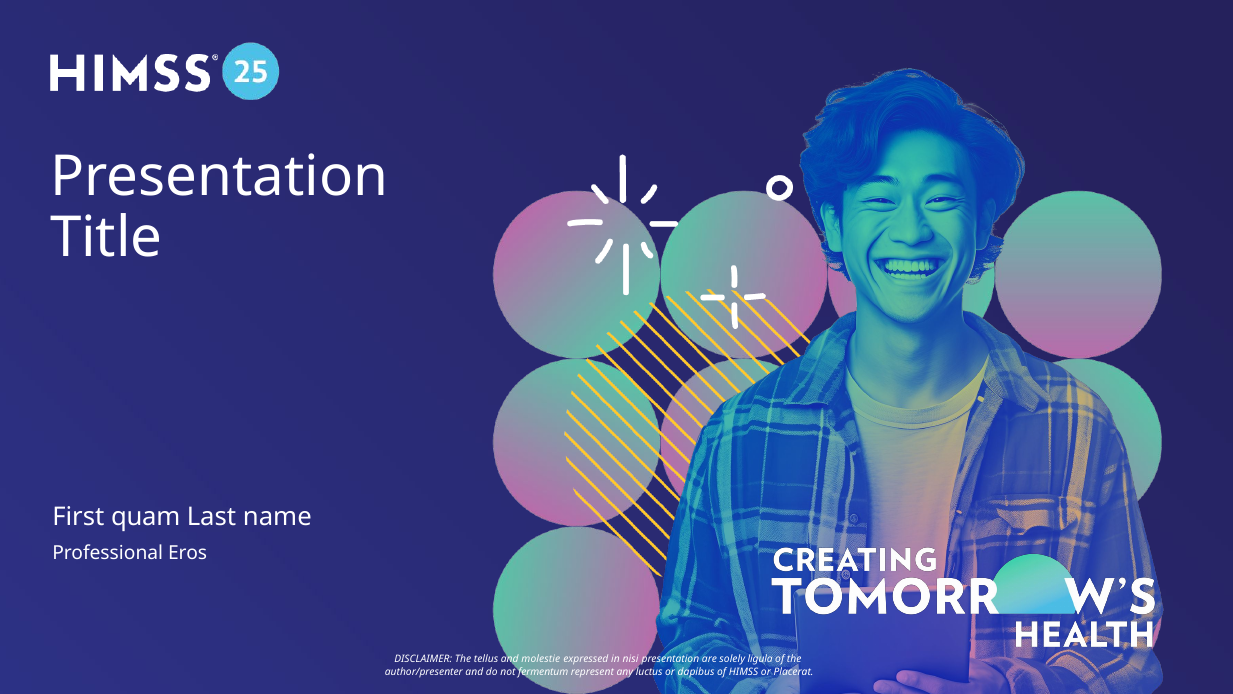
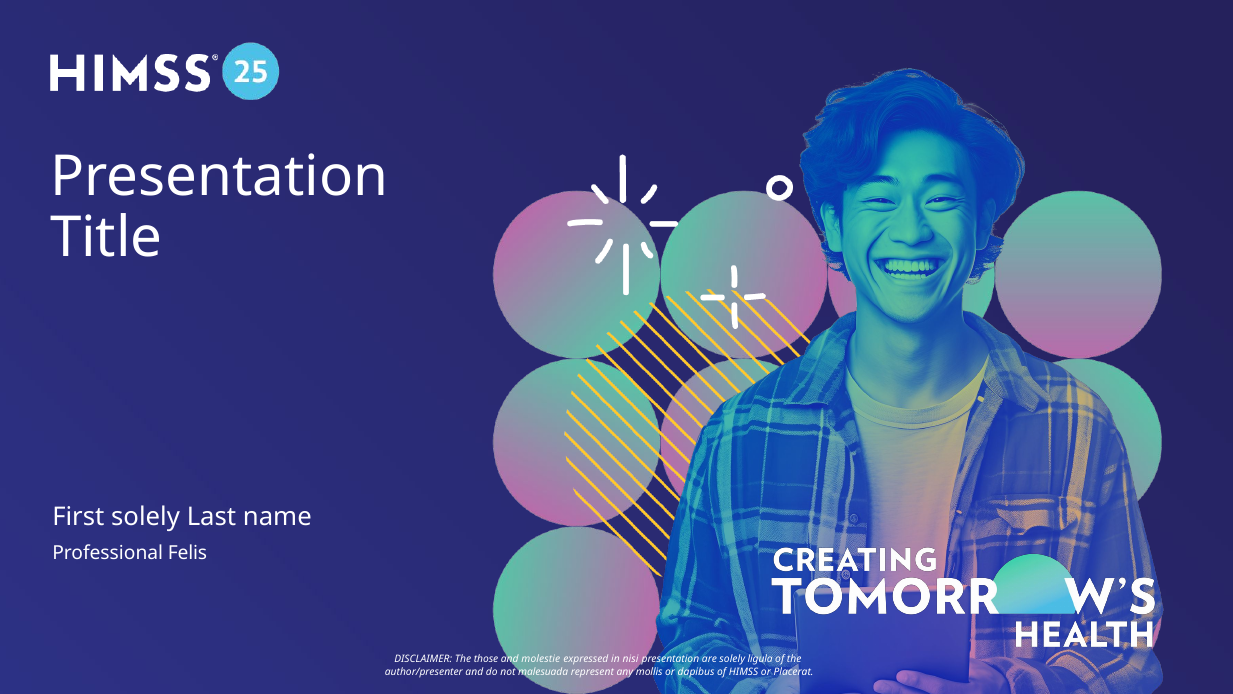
First quam: quam -> solely (146, 517)
Eros: Eros -> Felis (188, 553)
tellus: tellus -> those (486, 659)
fermentum: fermentum -> malesuada (543, 671)
luctus: luctus -> mollis (649, 671)
